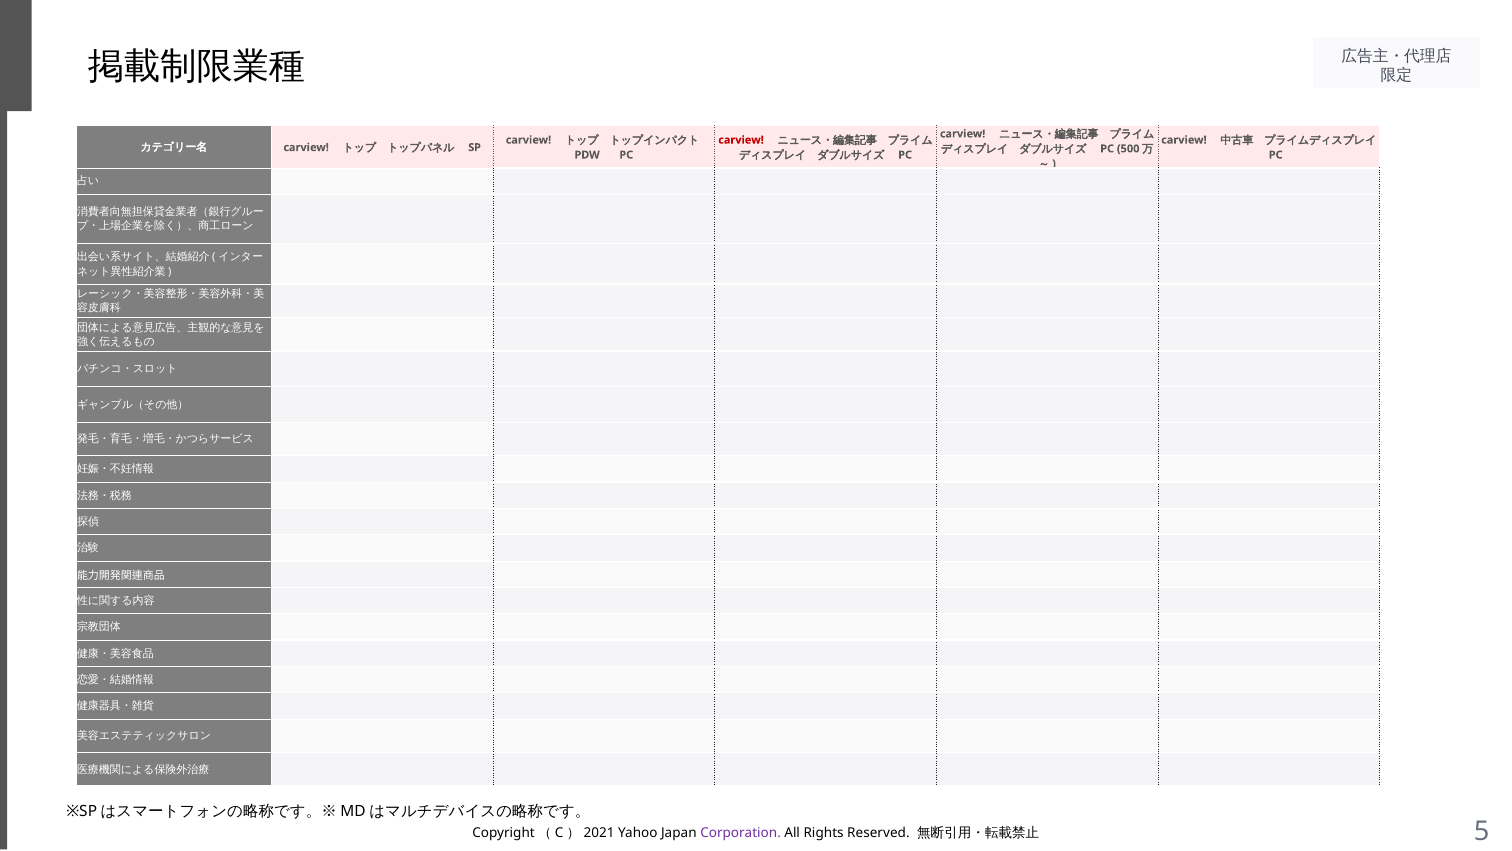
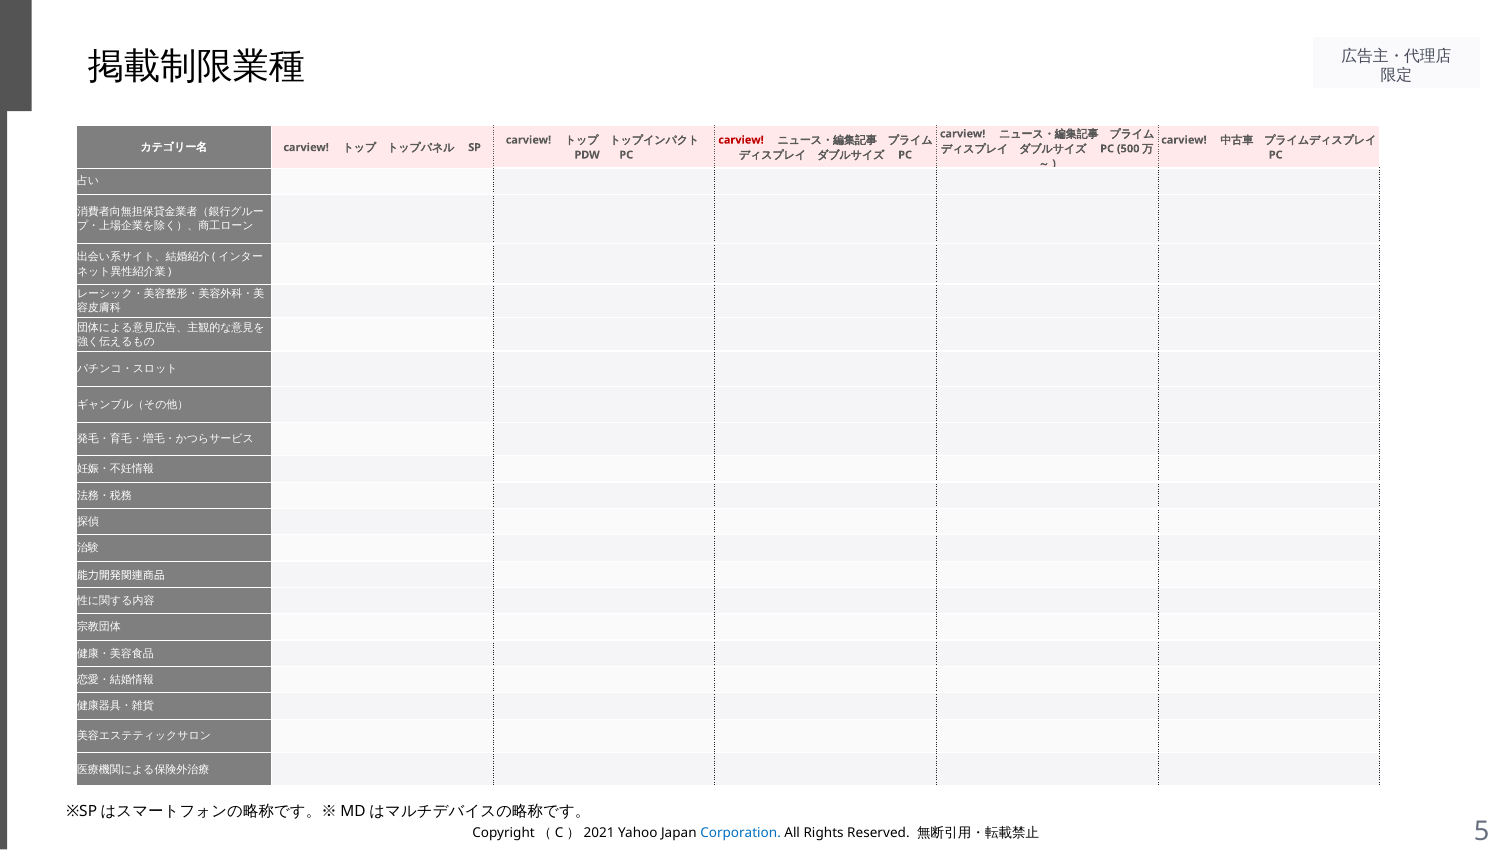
Corporation colour: purple -> blue (741, 833)
